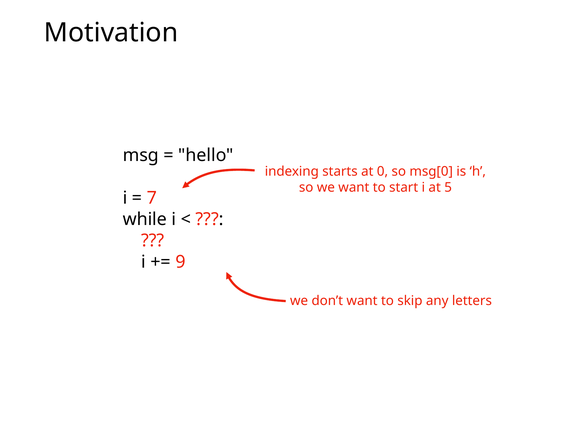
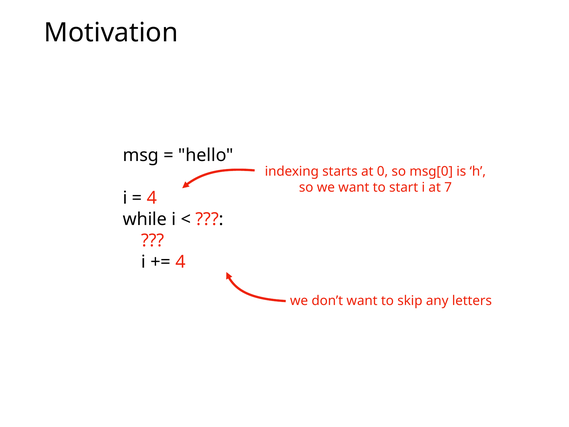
5: 5 -> 7 (448, 187)
7: 7 -> 4 (152, 198)
9: 9 -> 4 (181, 262)
